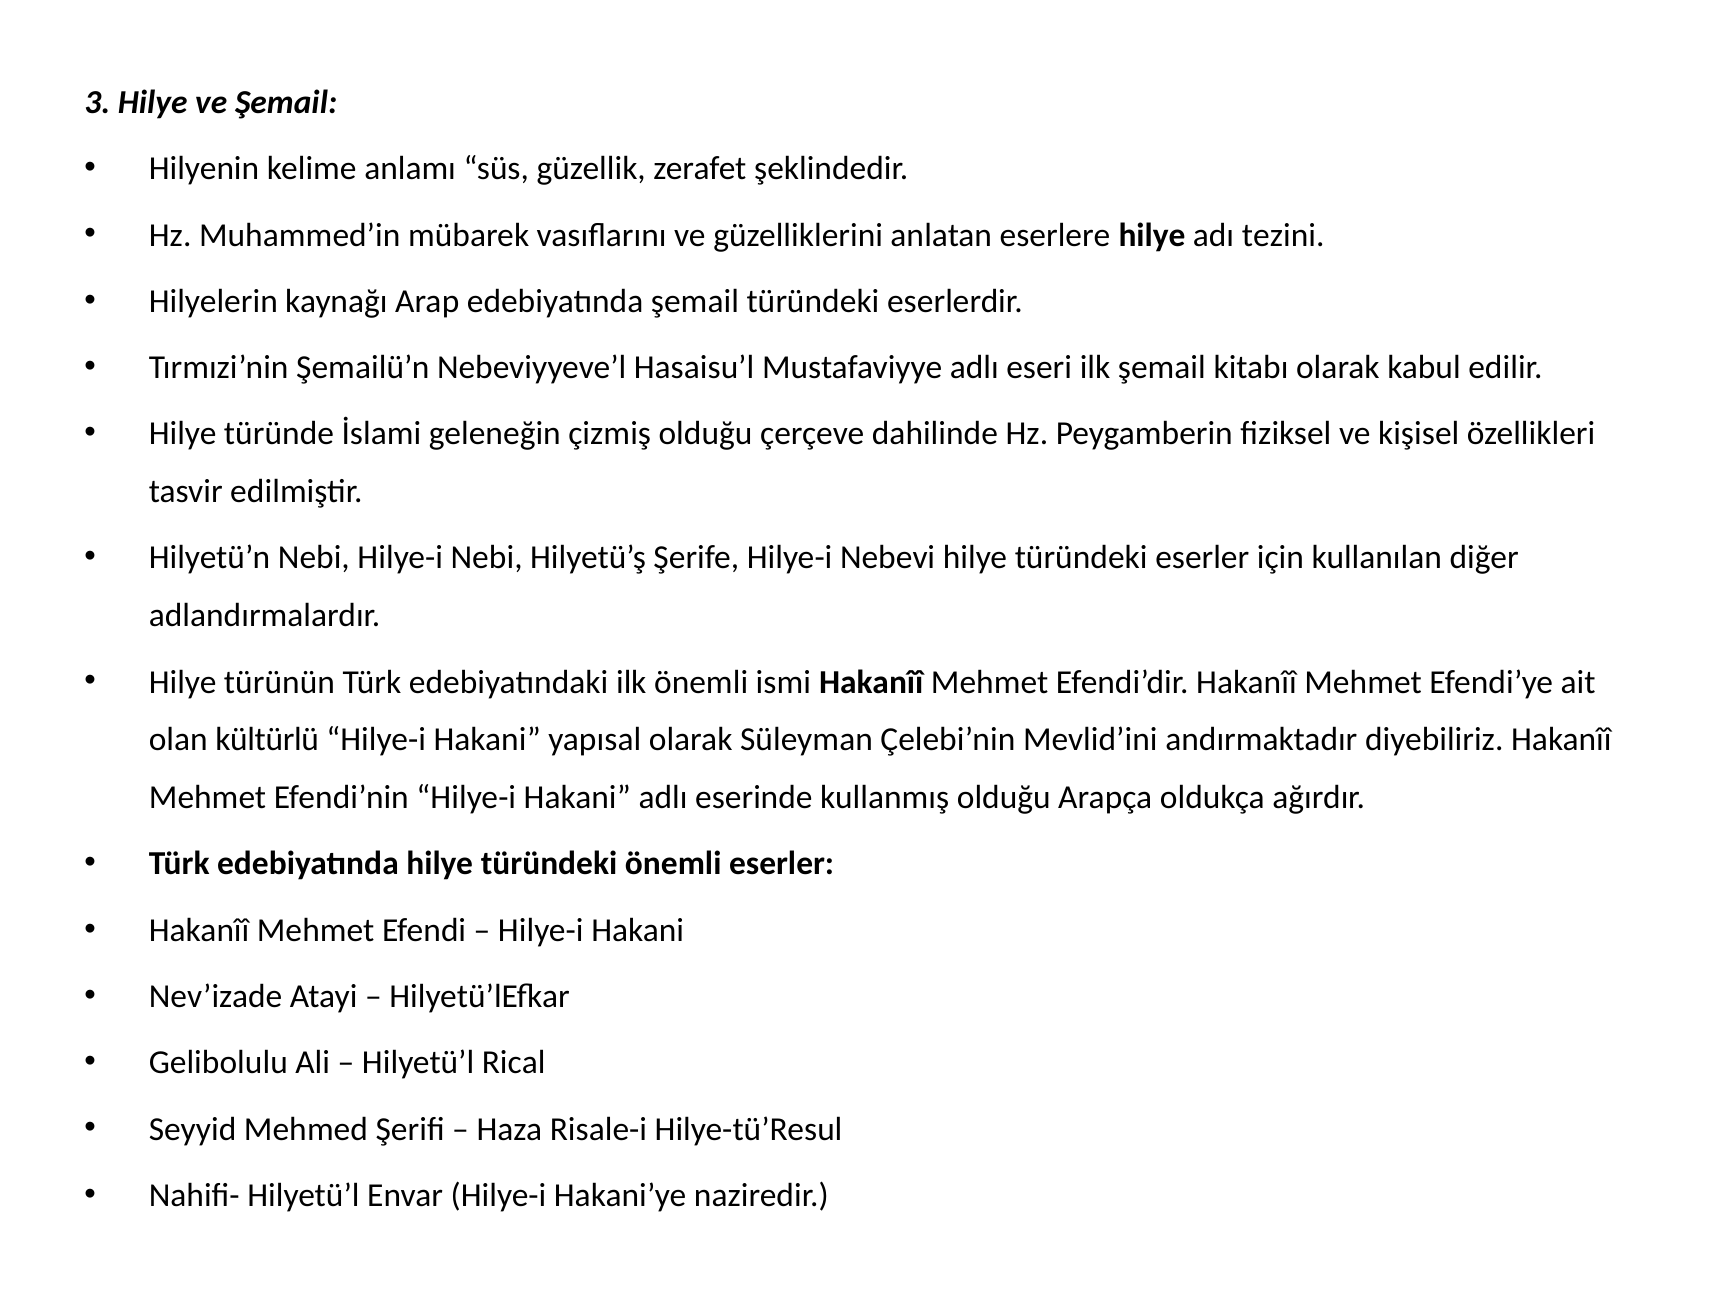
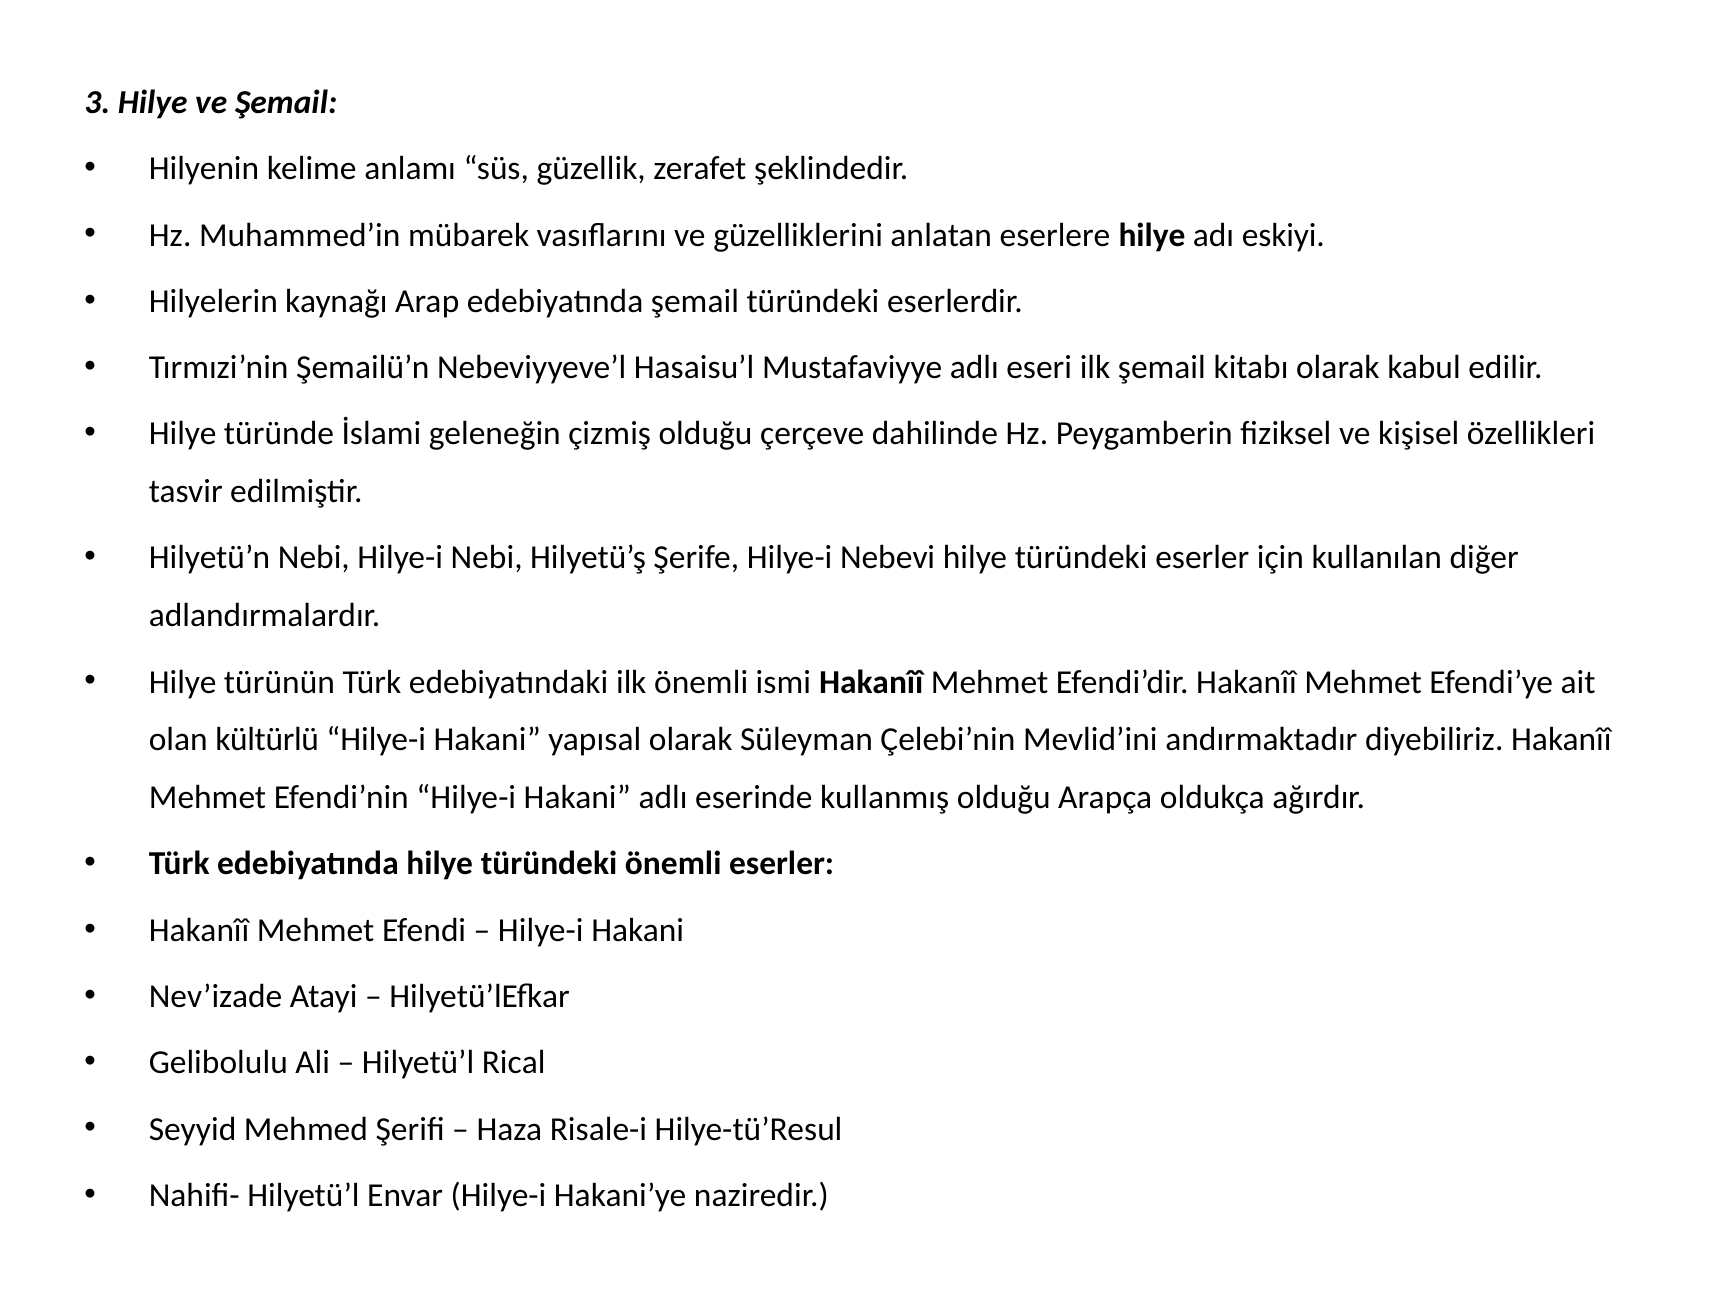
tezini: tezini -> eskiyi (1283, 235)
